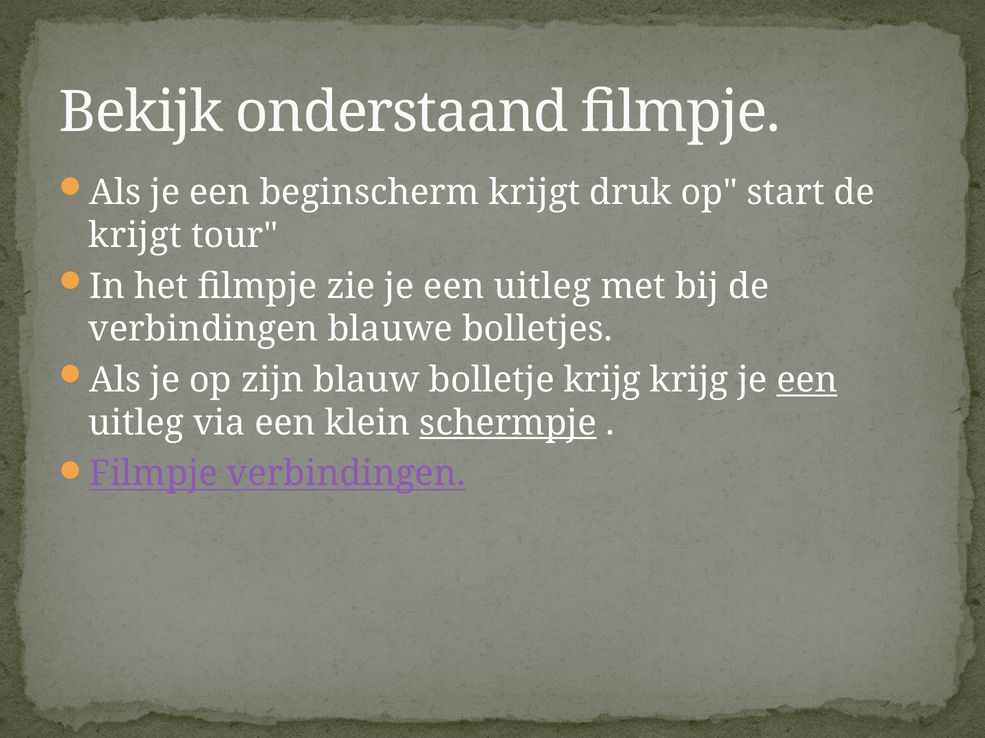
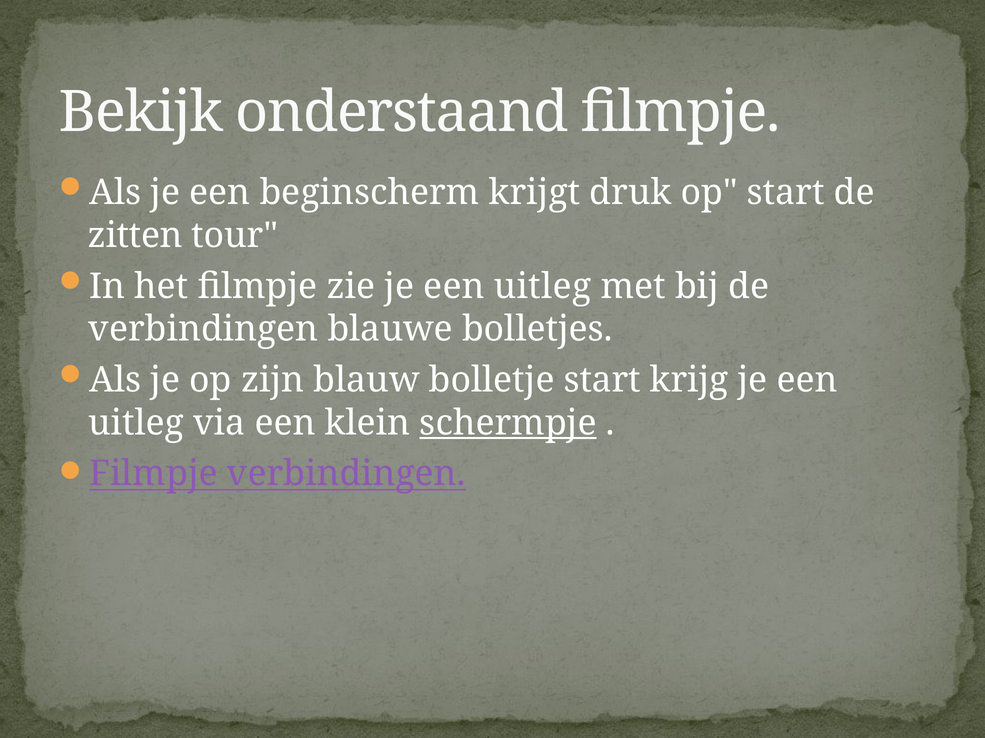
krijgt: krijgt -> zitten (135, 236)
bolletje krijg: krijg -> start (602, 380)
een underline: present -> none (807, 380)
